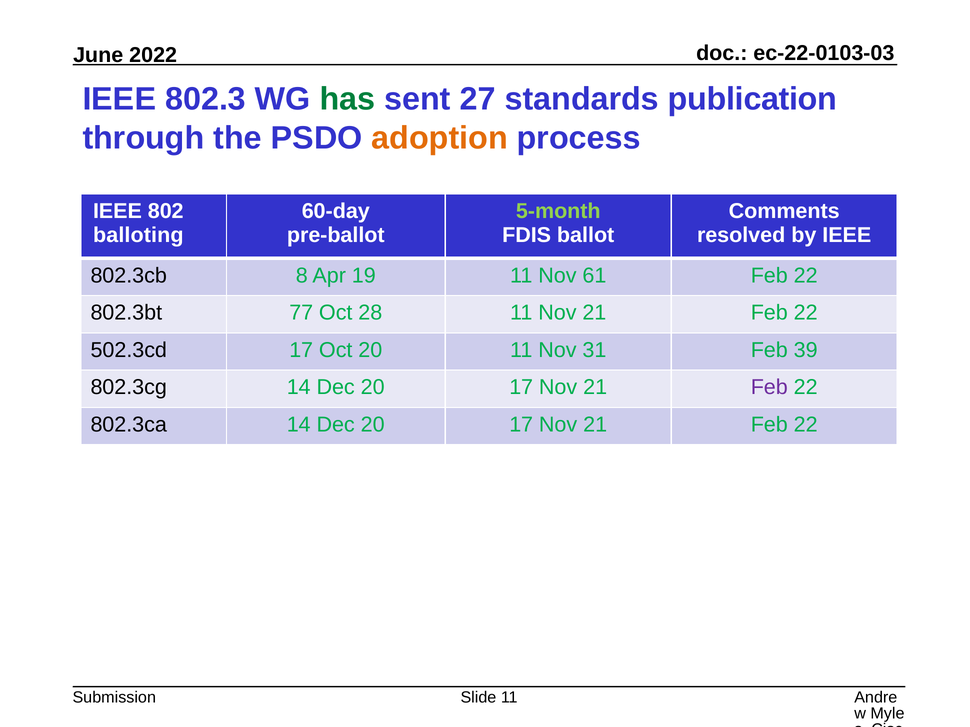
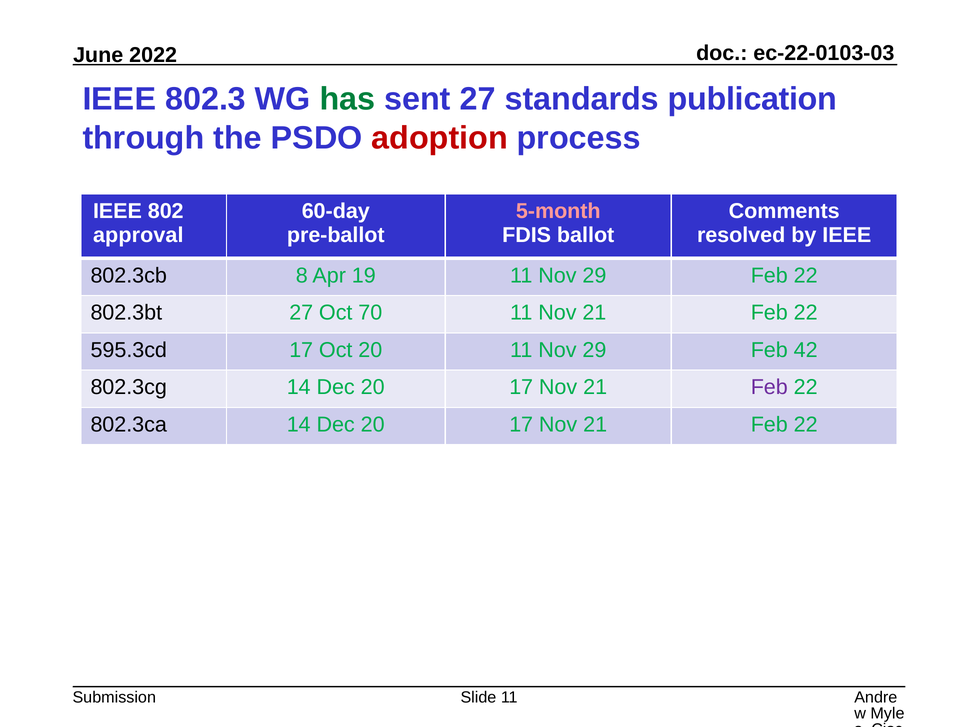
adoption colour: orange -> red (440, 138)
5-month colour: light green -> pink (558, 211)
balloting: balloting -> approval (138, 235)
19 11 Nov 61: 61 -> 29 (594, 276)
802.3bt 77: 77 -> 27 (301, 313)
28: 28 -> 70 (370, 313)
502.3cd: 502.3cd -> 595.3cd (129, 350)
20 11 Nov 31: 31 -> 29 (594, 350)
39: 39 -> 42 (806, 350)
